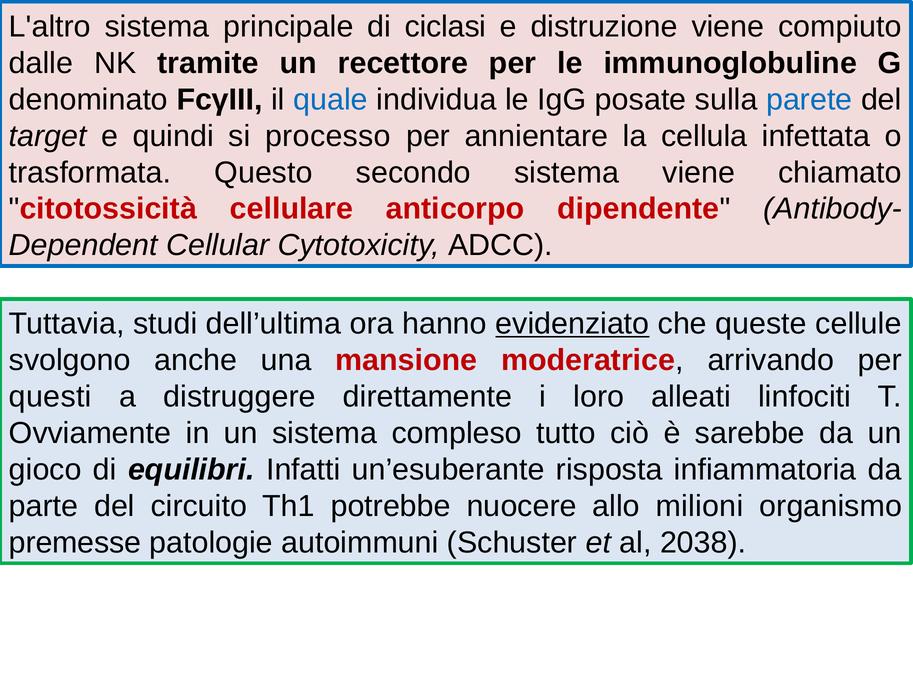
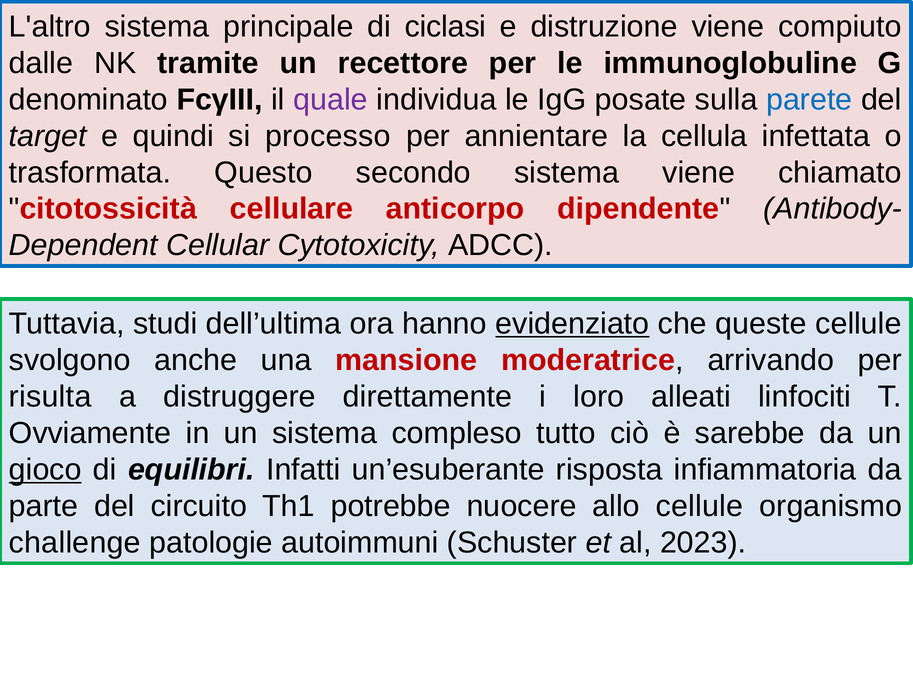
quale colour: blue -> purple (331, 100)
questi: questi -> risulta (50, 397)
gioco underline: none -> present (45, 470)
allo milioni: milioni -> cellule (699, 507)
premesse: premesse -> challenge (75, 543)
2038: 2038 -> 2023 (703, 543)
